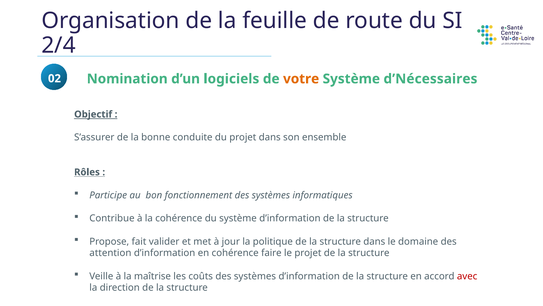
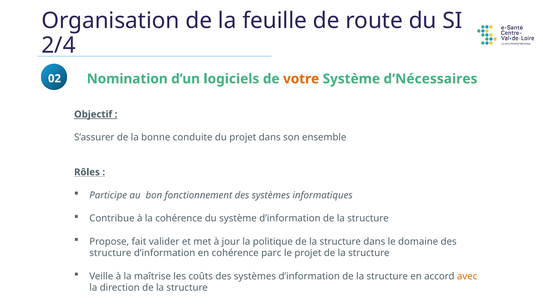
attention: attention -> structure (110, 253)
faire: faire -> parc (271, 253)
avec colour: red -> orange (467, 276)
